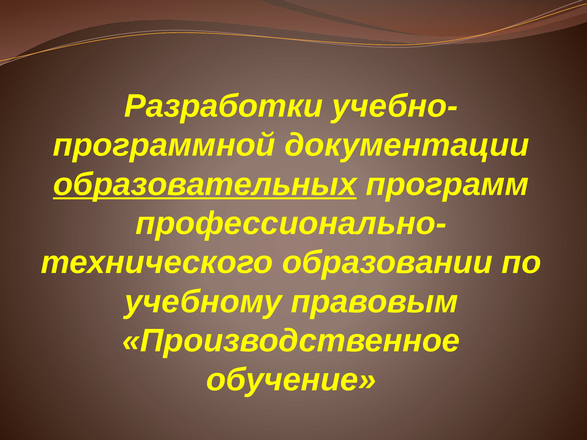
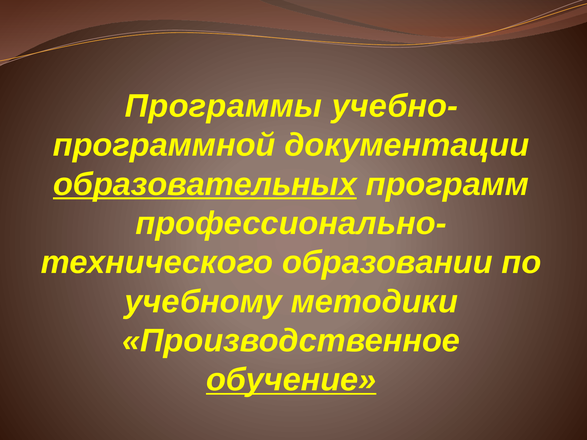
Разработки: Разработки -> Программы (223, 106)
правовым: правовым -> методики (374, 302)
обучение underline: none -> present (291, 380)
